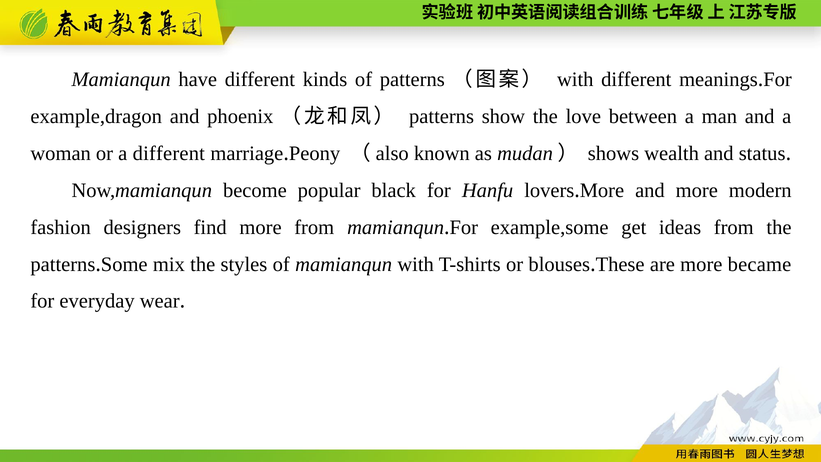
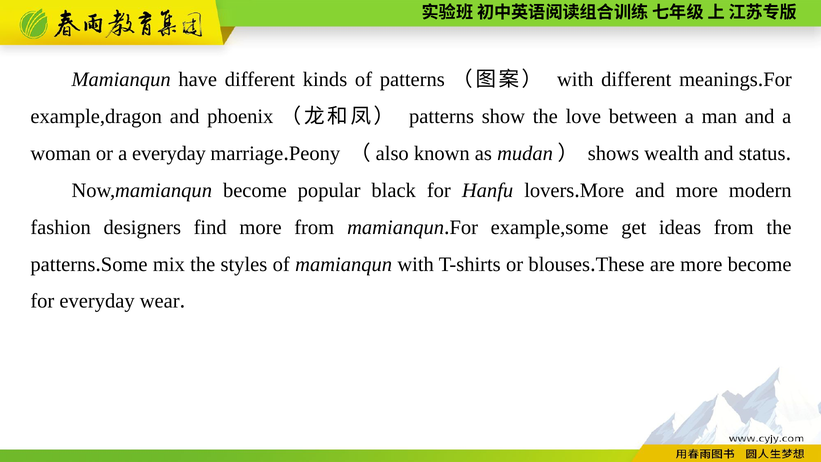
a different: different -> everyday (169, 153)
more became: became -> become (760, 264)
